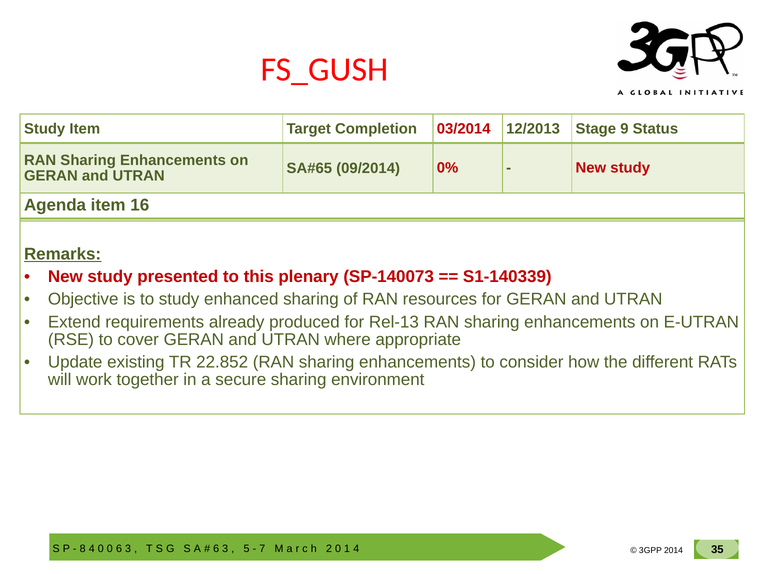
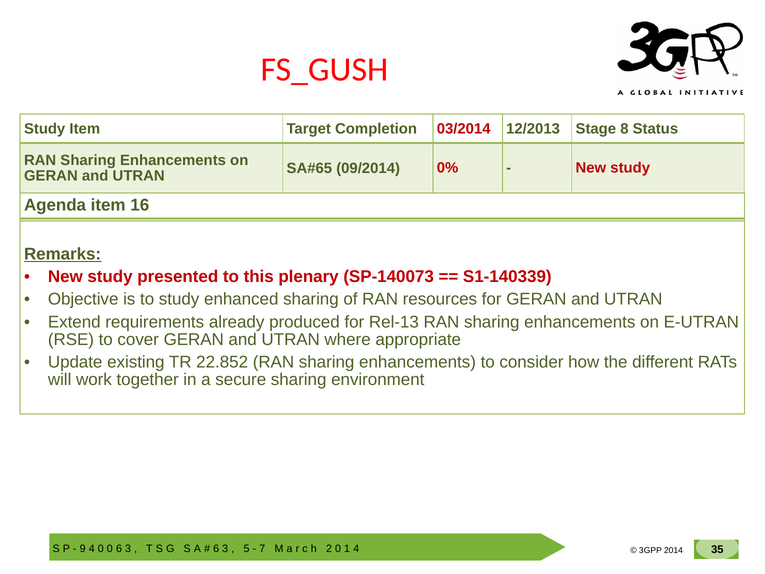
9: 9 -> 8 (624, 129)
8: 8 -> 9 (83, 549)
